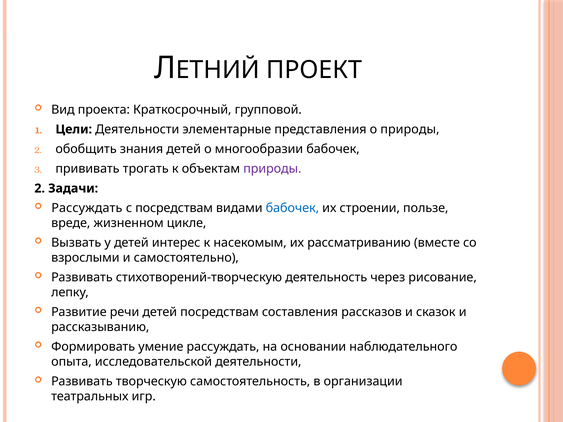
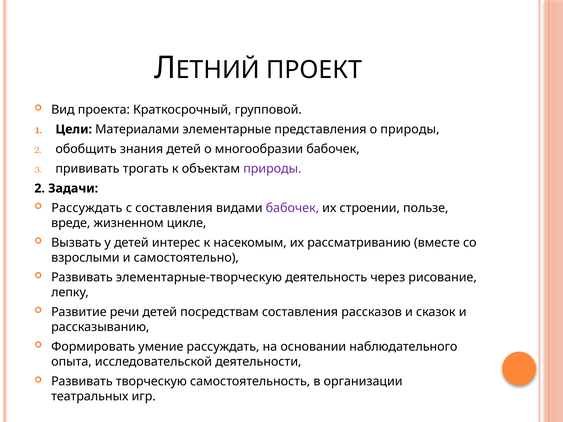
Цели Деятельности: Деятельности -> Материалами (137, 129)
с посредствам: посредствам -> составления (174, 208)
бабочек colour: blue -> purple (292, 208)
стихотворений-творческую: стихотворений-творческую -> элементарные-творческую (199, 278)
